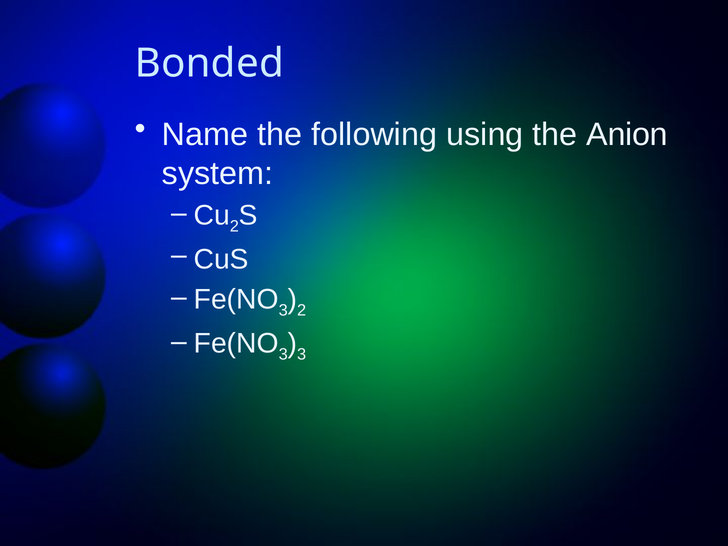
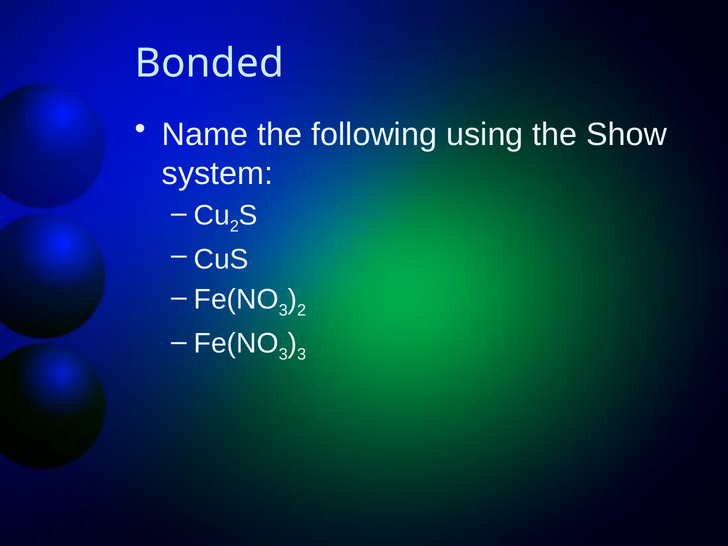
Anion: Anion -> Show (627, 135)
